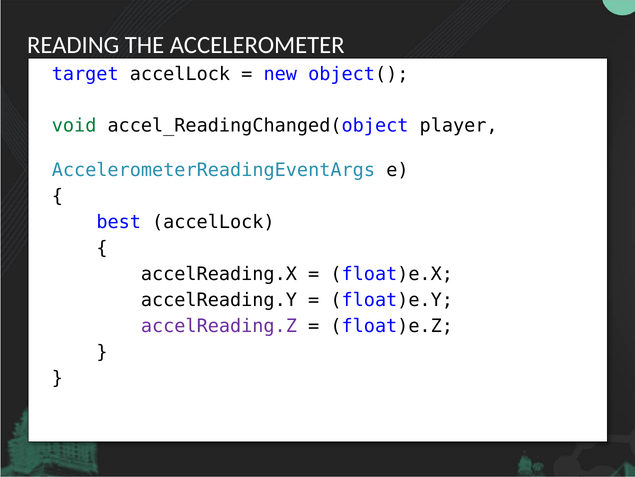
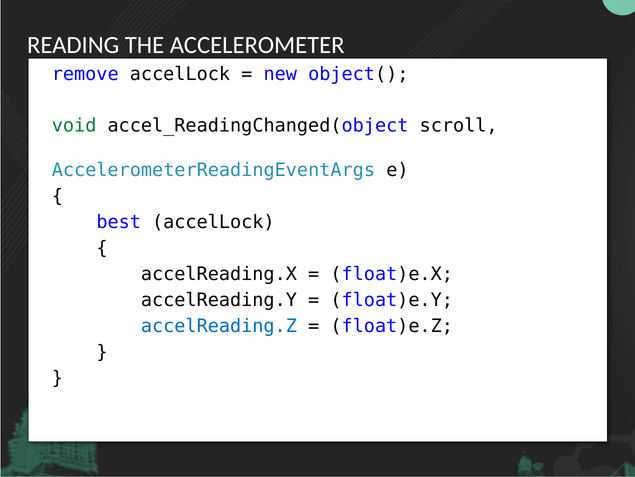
target: target -> remove (85, 74)
player: player -> scroll (459, 126)
accelReading.Z colour: purple -> blue (219, 326)
